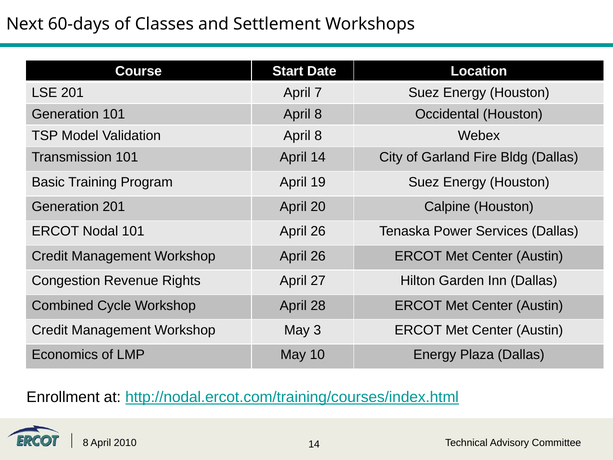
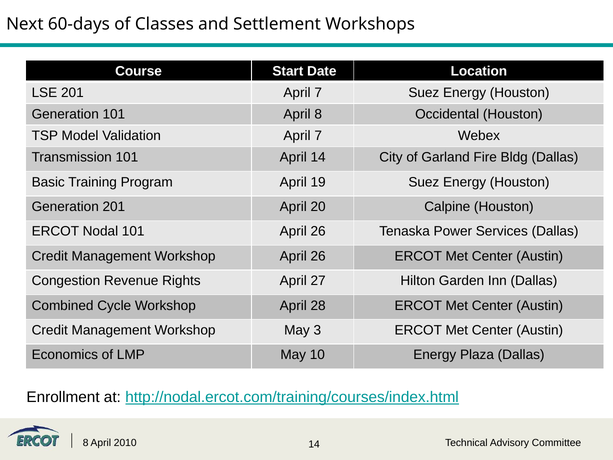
Validation April 8: 8 -> 7 (318, 136)
